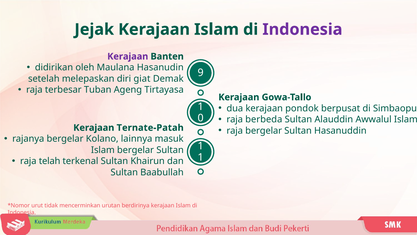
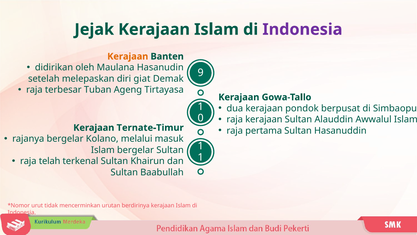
Kerajaan colour: purple -> orange (128, 56)
raja berbeda: berbeda -> kerajaan (264, 119)
raja bergelar: bergelar -> pertama (264, 130)
Ternate-Patah: Ternate-Patah -> Ternate-Timur (150, 128)
lainnya: lainnya -> melalui (137, 139)
